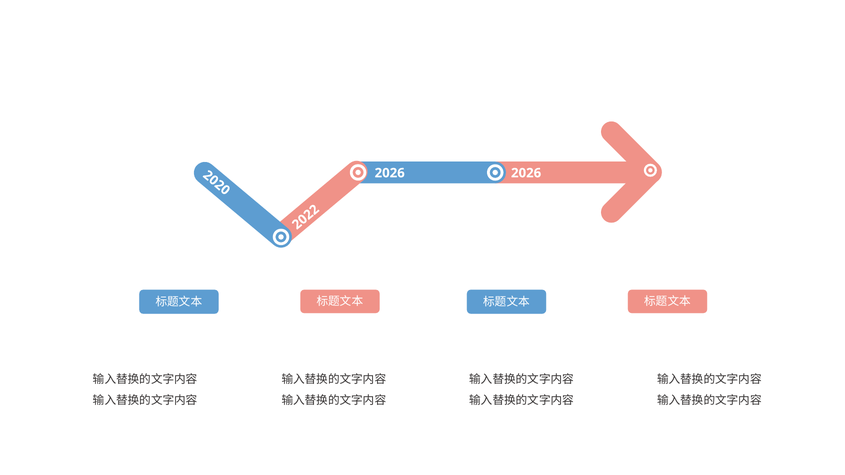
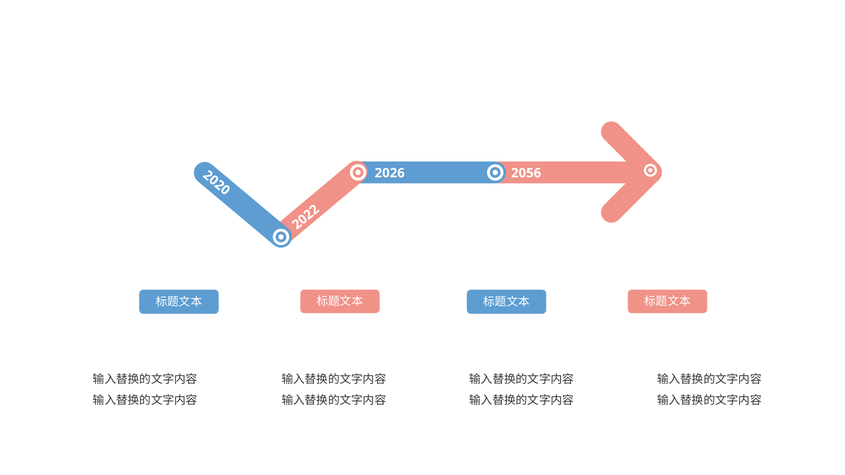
2026: 2026 -> 2056 (526, 173)
